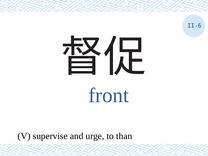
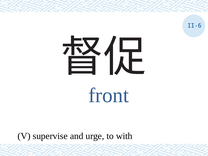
than: than -> with (124, 136)
